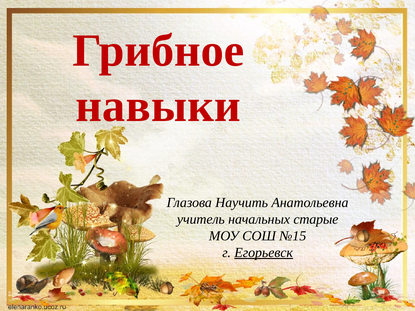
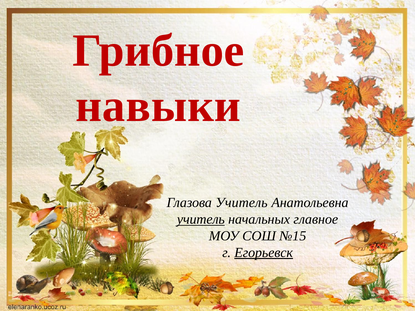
Глазова Научить: Научить -> Учитель (242, 203)
учитель underline: none -> present (201, 220)
старые: старые -> главное (316, 220)
